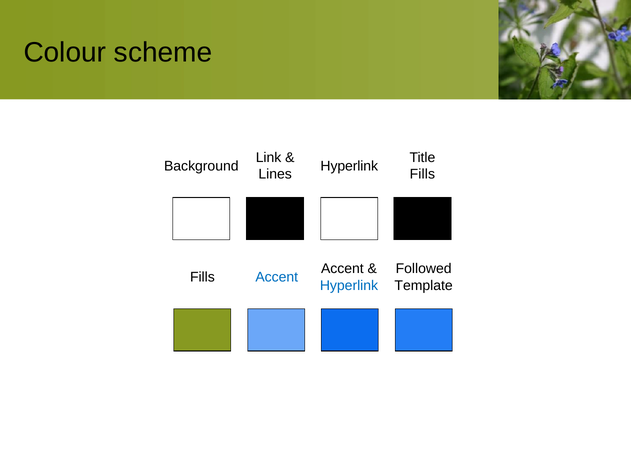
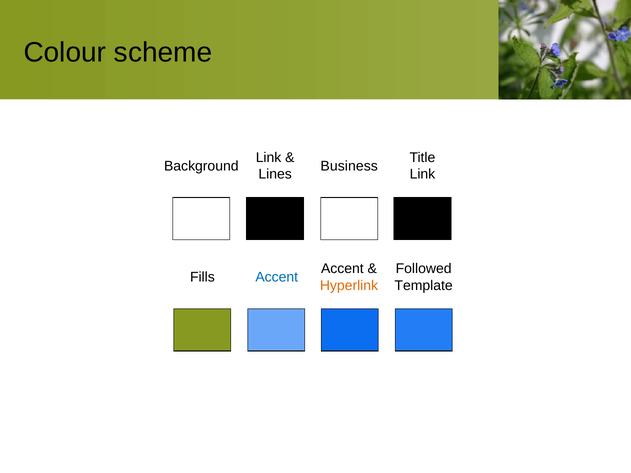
Hyperlink: Hyperlink -> Business (349, 166)
Fills: Fills -> Link (422, 174)
Hyperlink colour: blue -> orange (349, 286)
